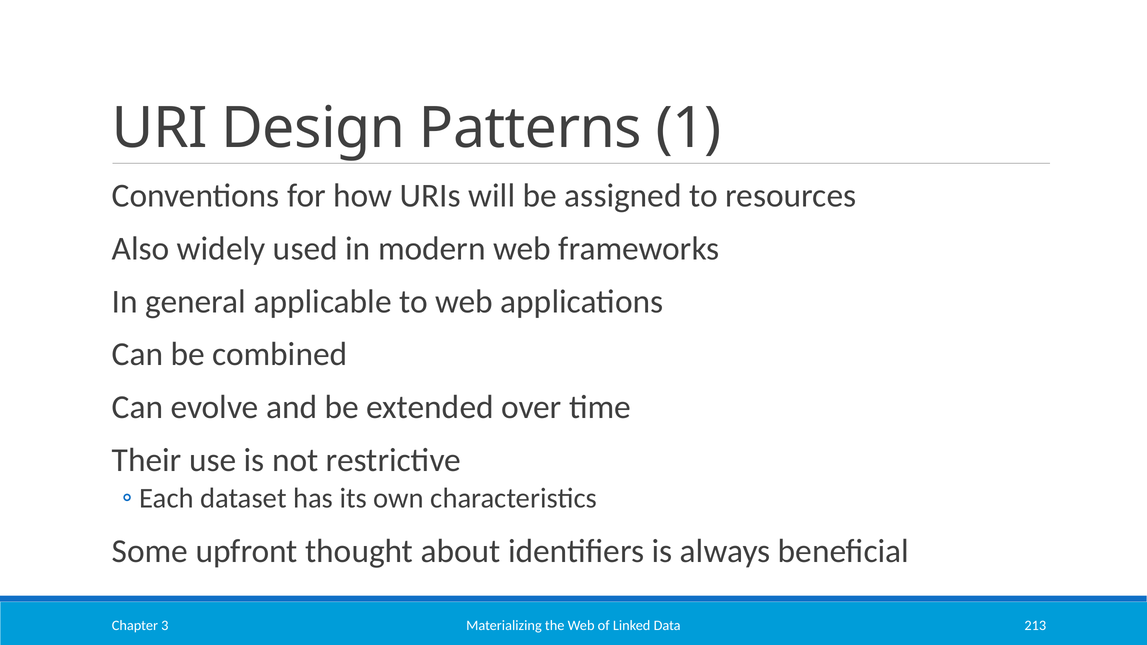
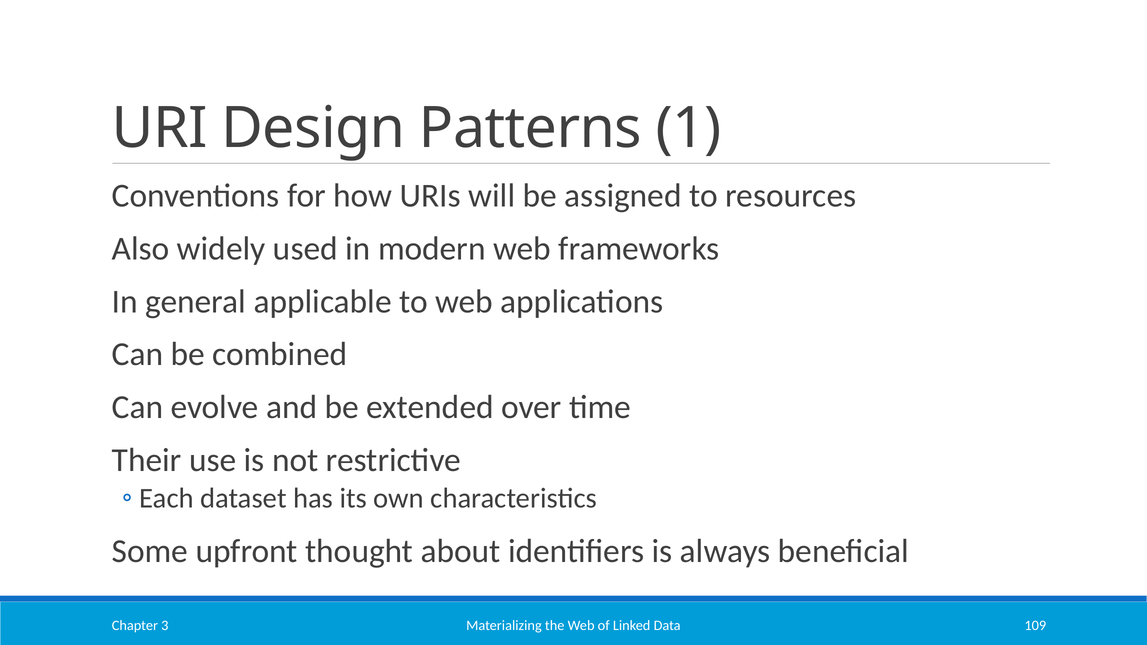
213: 213 -> 109 (1035, 626)
